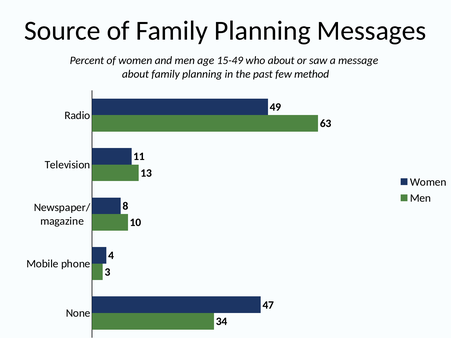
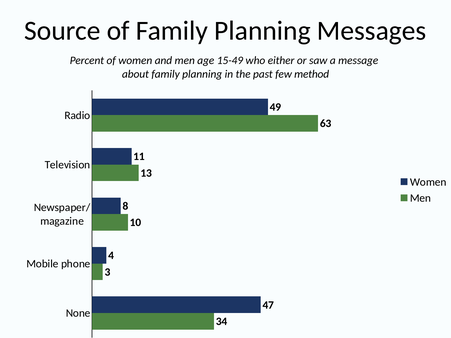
who about: about -> either (281, 61)
